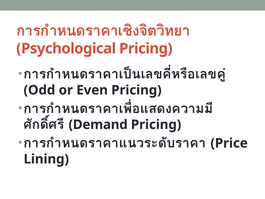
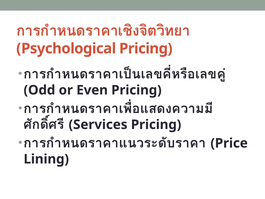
Demand: Demand -> Services (98, 124)
